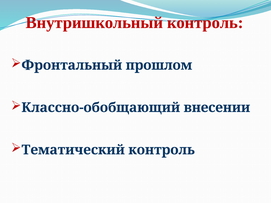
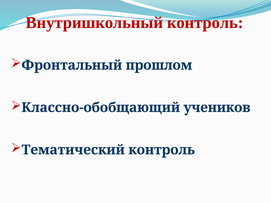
внесении: внесении -> учеников (217, 108)
